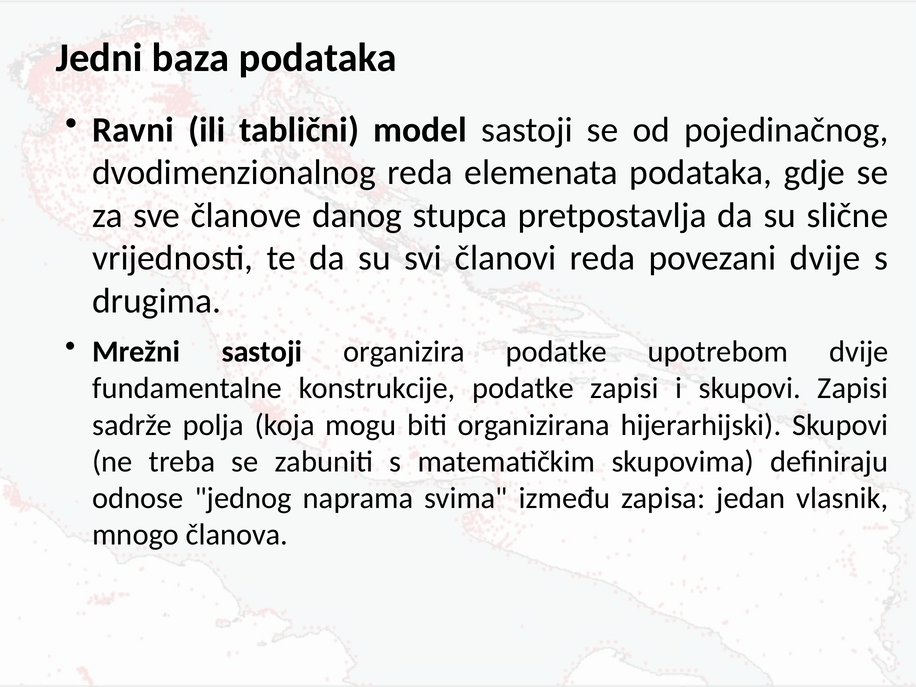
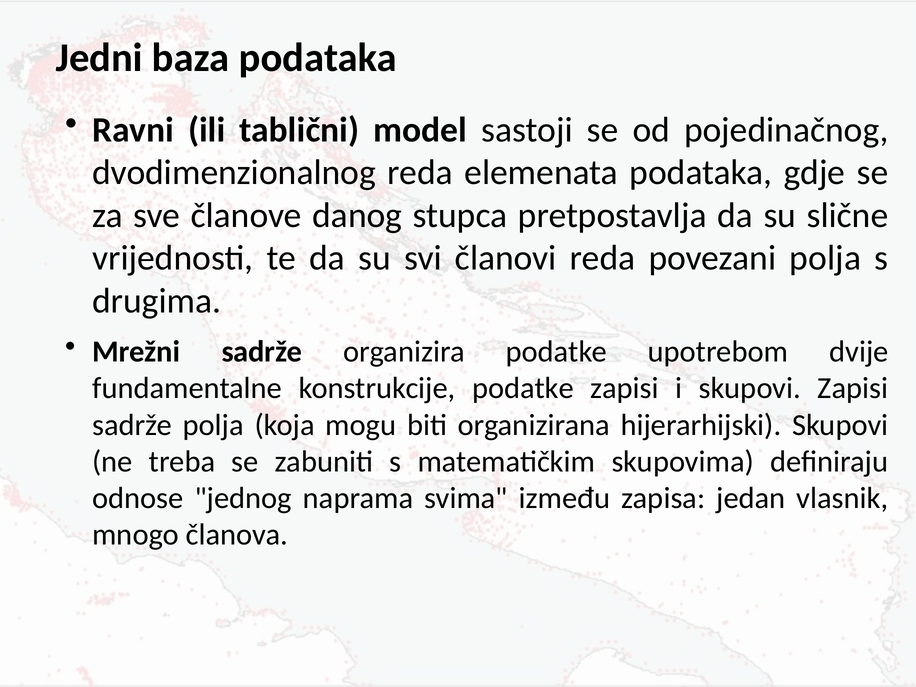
povezani dvije: dvije -> polja (825, 258)
Mrežni sastoji: sastoji -> sadrže (262, 352)
